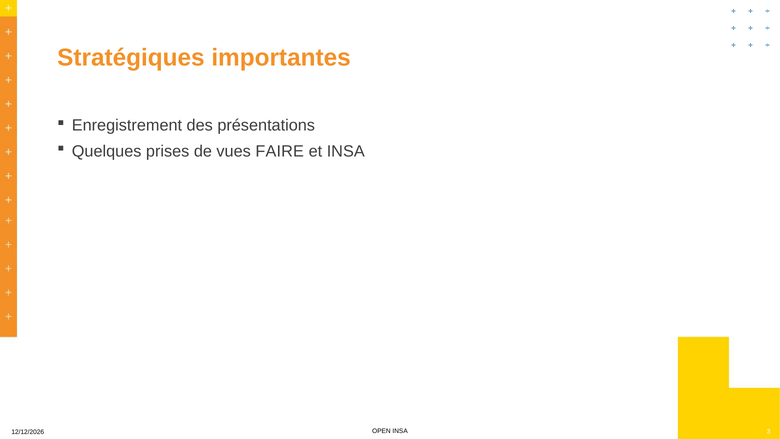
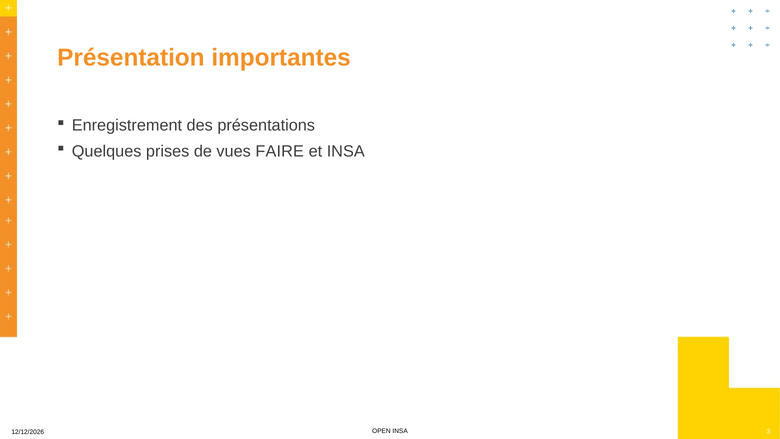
Stratégiques: Stratégiques -> Présentation (131, 58)
